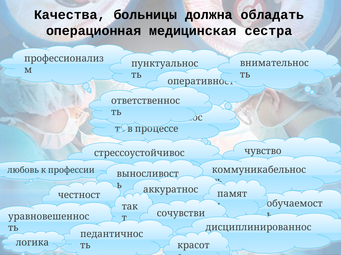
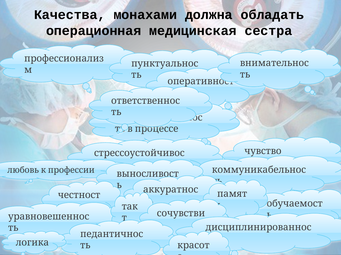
больницы: больницы -> монахами (145, 15)
